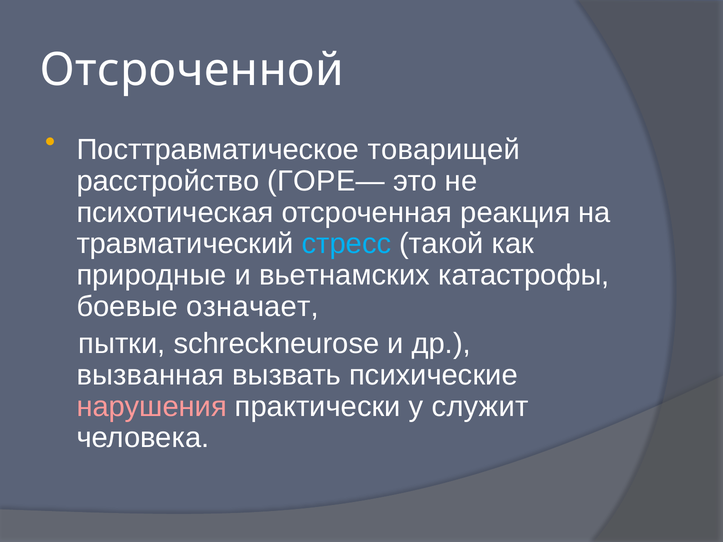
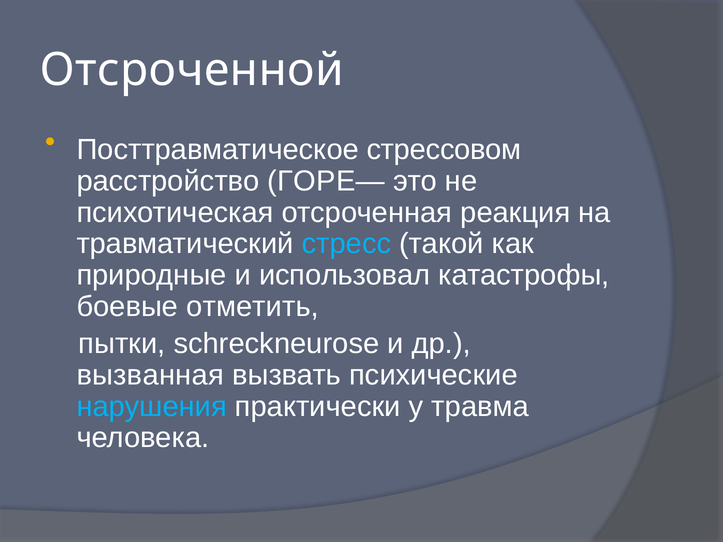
товарищей: товарищей -> стрессовом (444, 150)
вьетнамских: вьетнамских -> использовал (345, 275)
означает: означает -> отметить (253, 307)
нарушения colour: pink -> light blue (152, 407)
служит: служит -> травма (480, 407)
